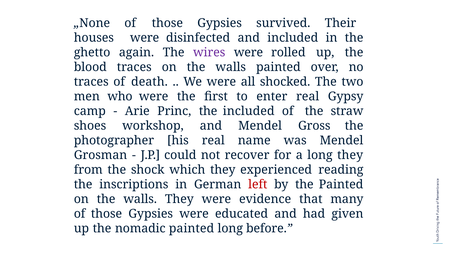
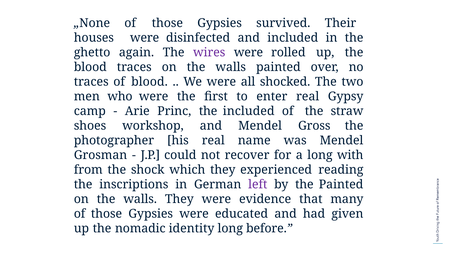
of death: death -> blood (149, 82)
long they: they -> with (350, 155)
left colour: red -> purple (258, 184)
nomadic painted: painted -> identity (192, 228)
